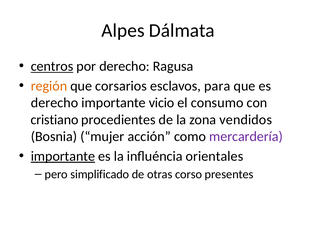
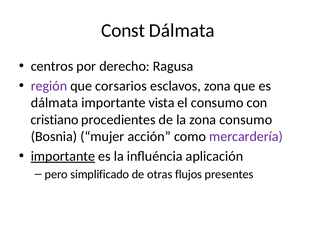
Alpes: Alpes -> Const (123, 31)
centros underline: present -> none (52, 66)
región colour: orange -> purple (49, 86)
esclavos para: para -> zona (217, 86)
derecho: derecho -> dálmata (54, 103)
vicio: vicio -> vista (162, 103)
zona vendidos: vendidos -> consumo (246, 120)
orientales: orientales -> aplicación (215, 156)
corso: corso -> flujos (189, 174)
